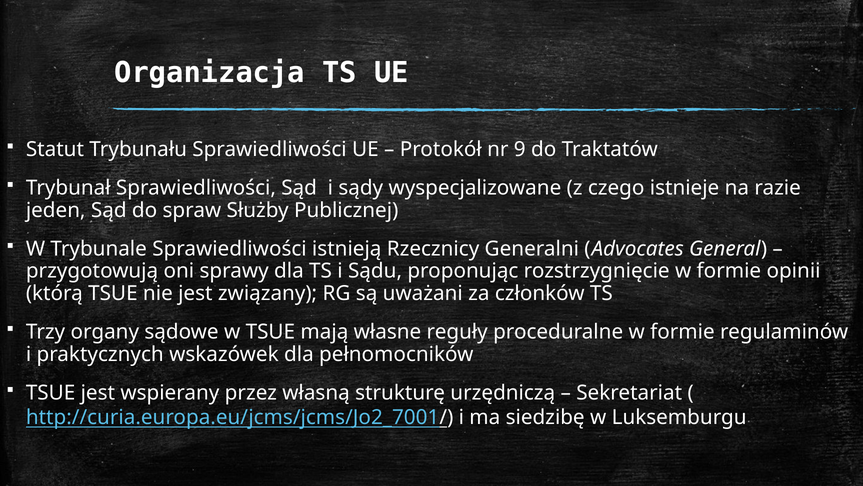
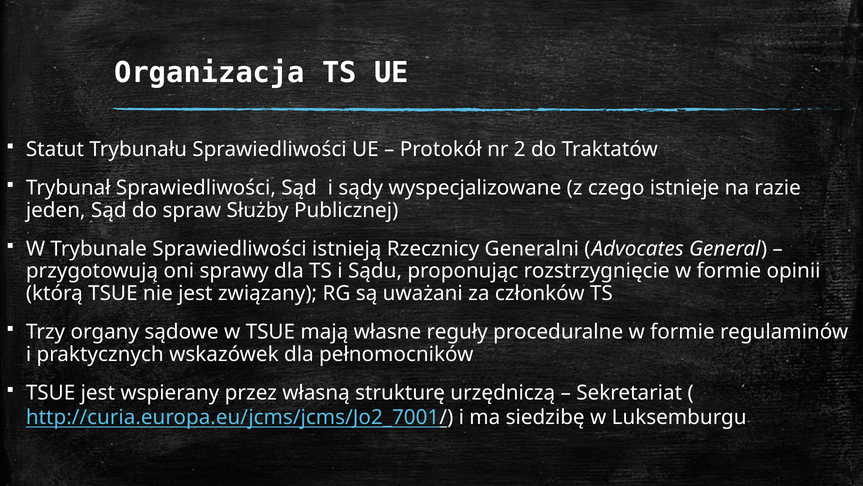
9: 9 -> 2 (520, 149)
